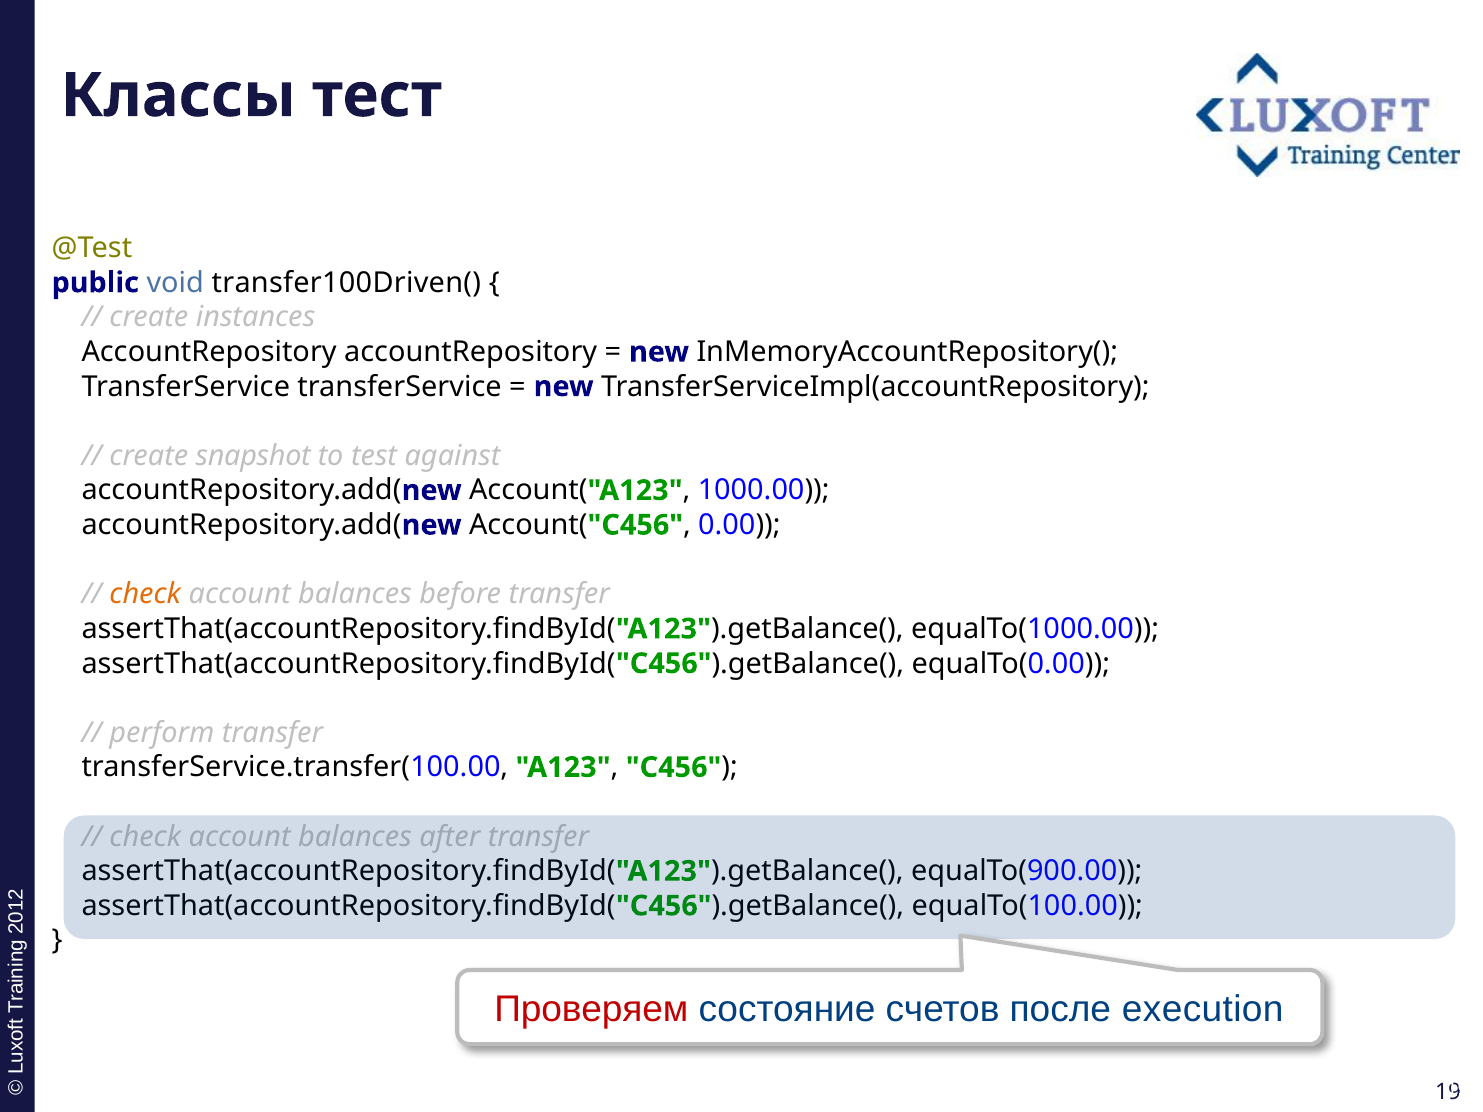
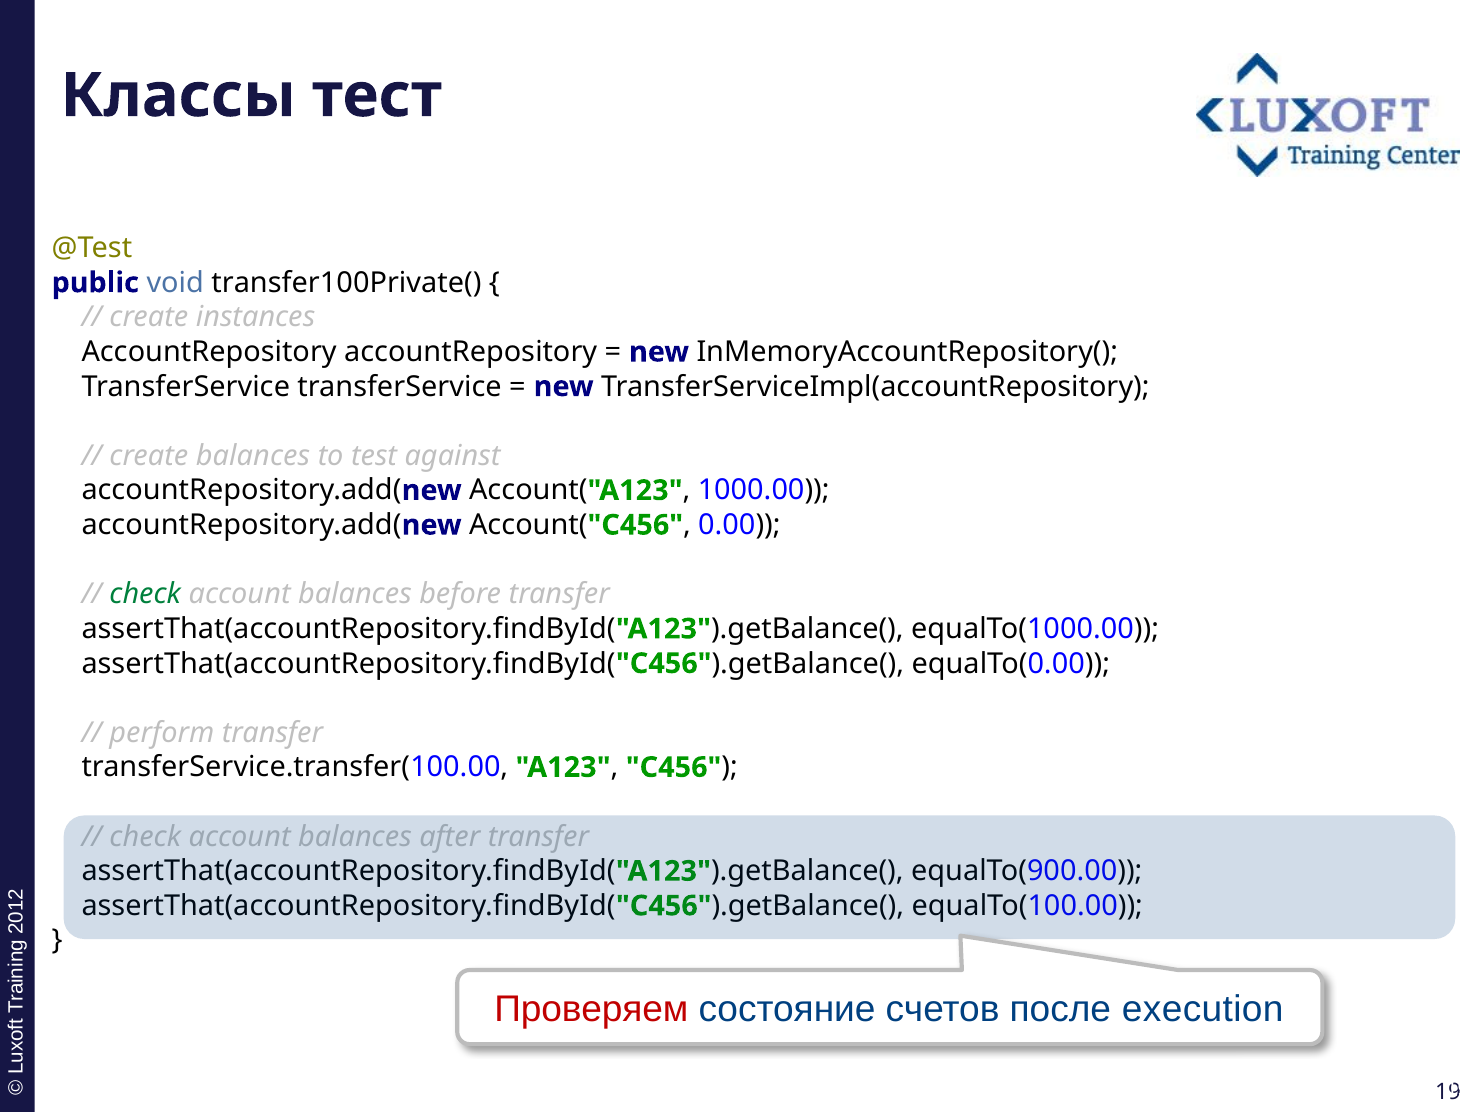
transfer100Driven(: transfer100Driven( -> transfer100Private( (346, 283)
create snapshot: snapshot -> balances (253, 456)
check colour: orange -> green (145, 594)
